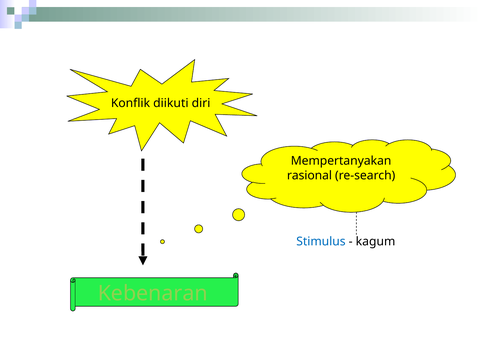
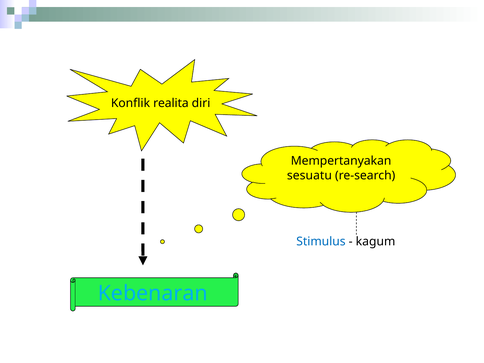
diikuti: diikuti -> realita (171, 103)
rasional: rasional -> sesuatu (309, 176)
Kebenaran colour: light green -> light blue (153, 294)
